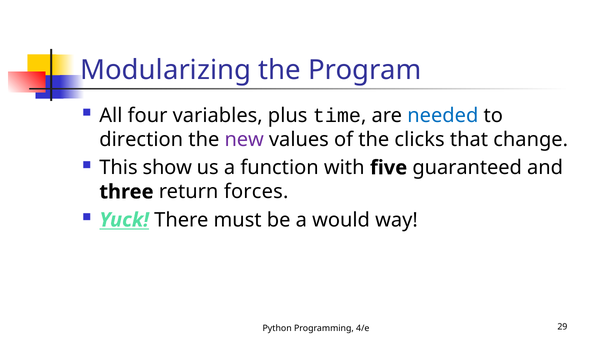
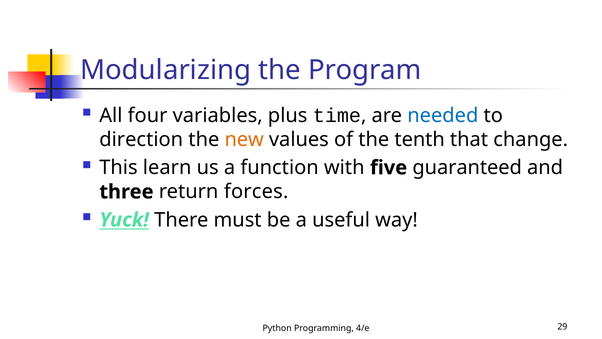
new colour: purple -> orange (244, 139)
clicks: clicks -> tenth (420, 139)
show: show -> learn (167, 168)
would: would -> useful (341, 220)
